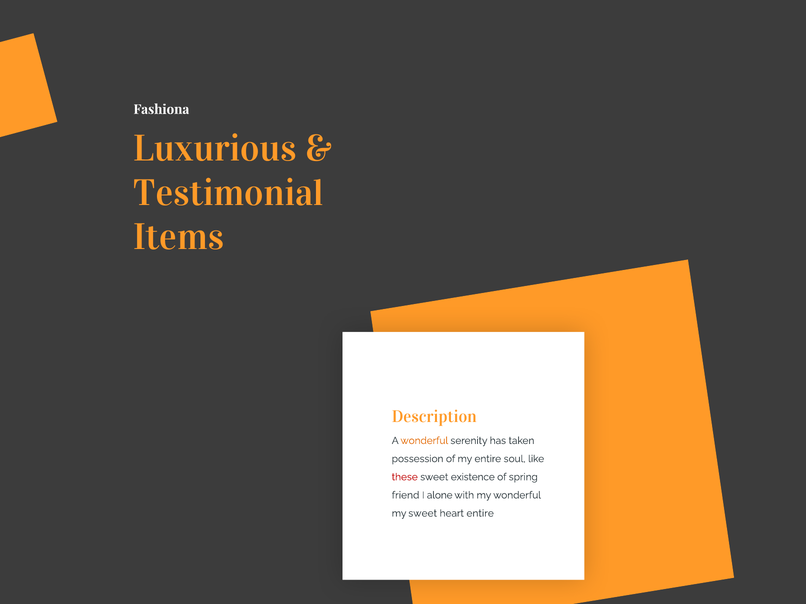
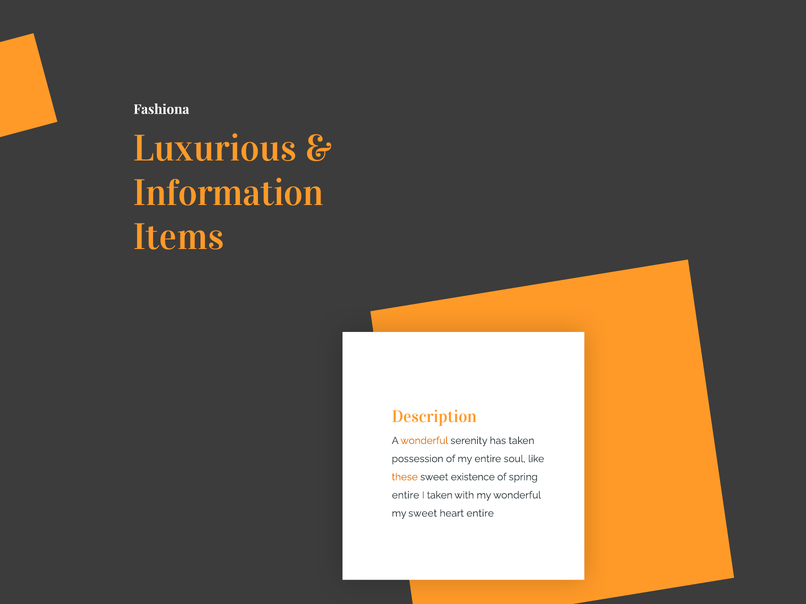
Testimonial: Testimonial -> Information (229, 193)
these colour: red -> orange (405, 477)
friend: friend -> entire (406, 496)
I alone: alone -> taken (440, 496)
